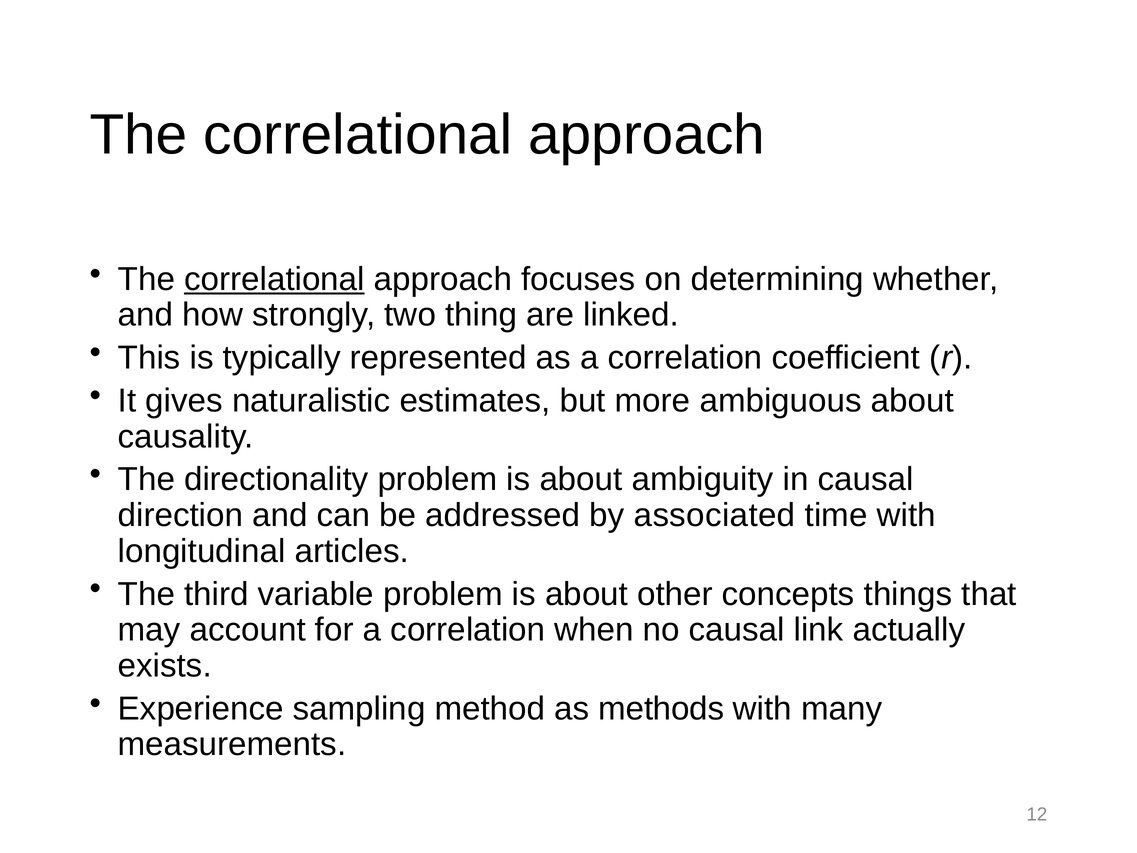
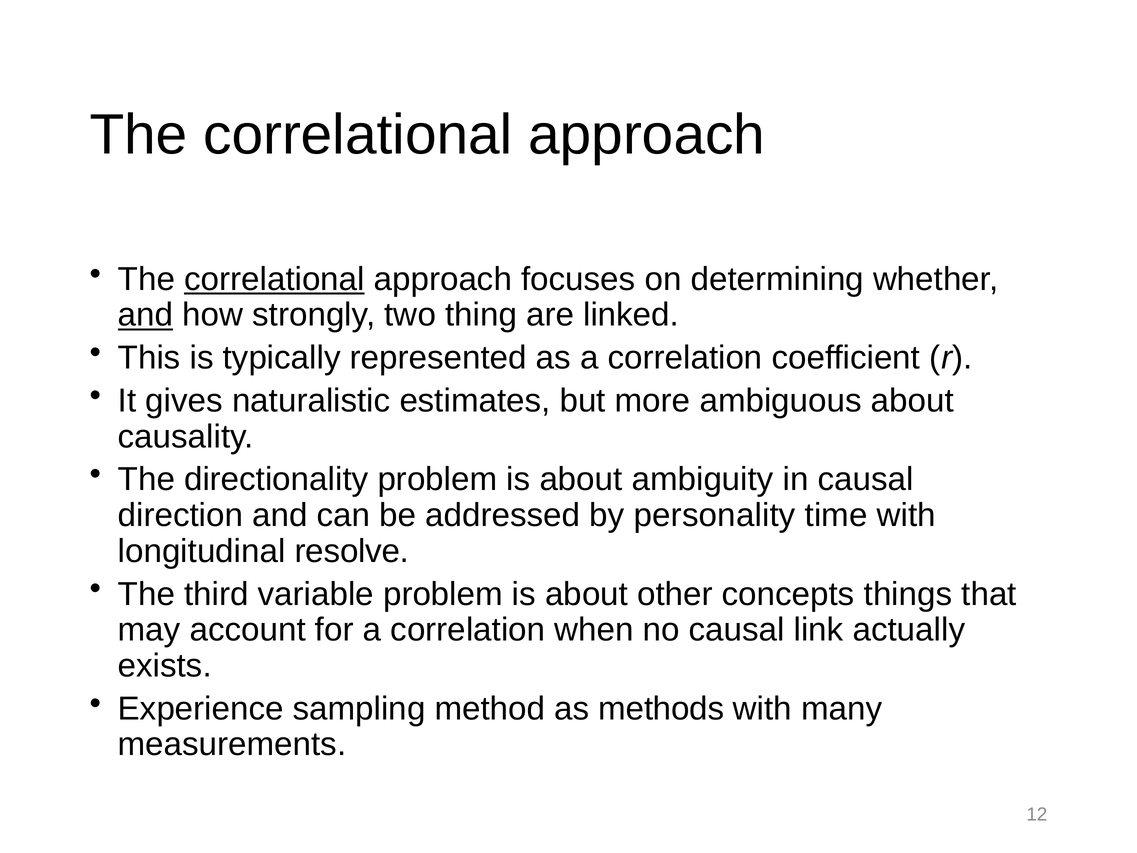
and underline: none -> present (146, 315)
associated: associated -> personality (715, 515)
articles: articles -> resolve (352, 551)
